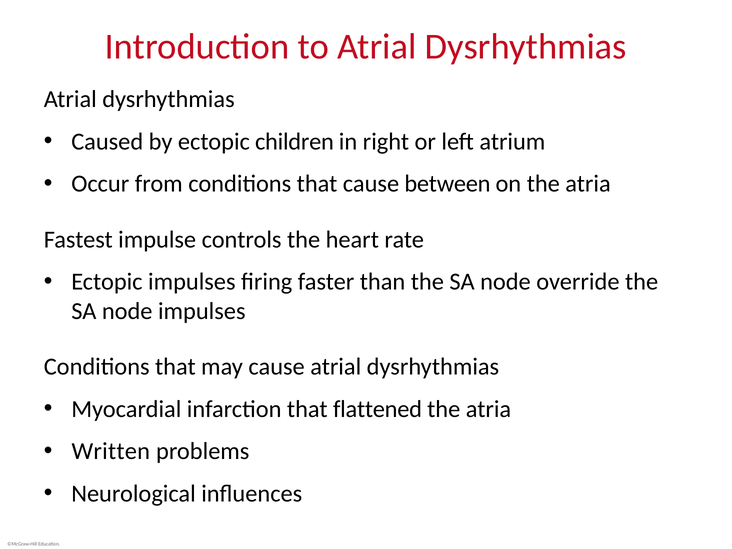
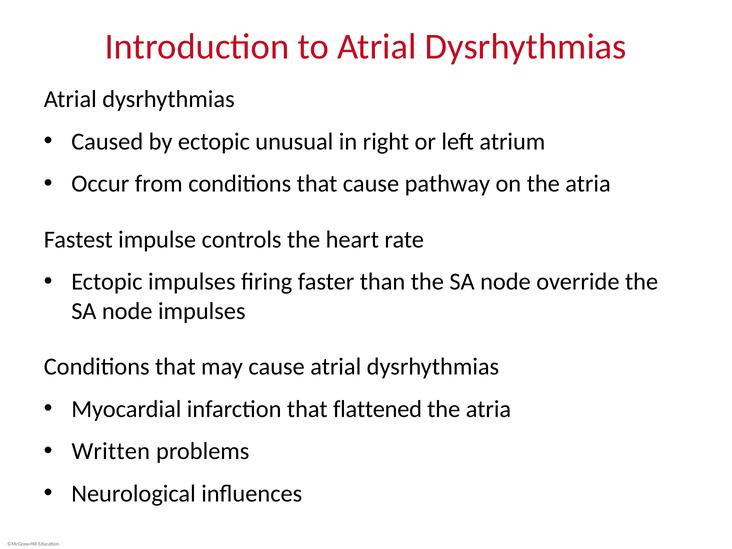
children: children -> unusual (294, 142)
between: between -> pathway (447, 184)
